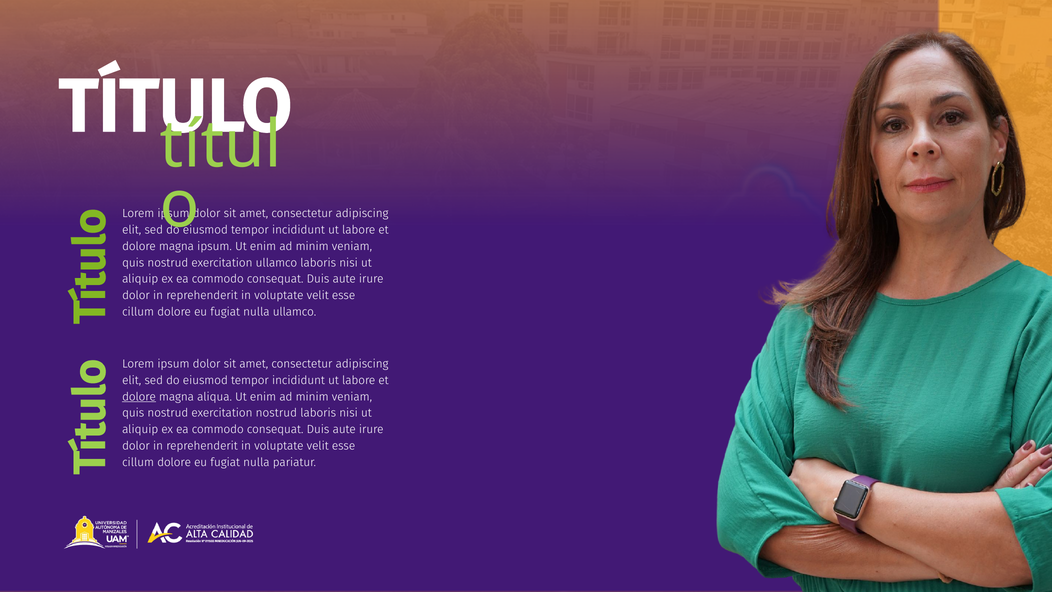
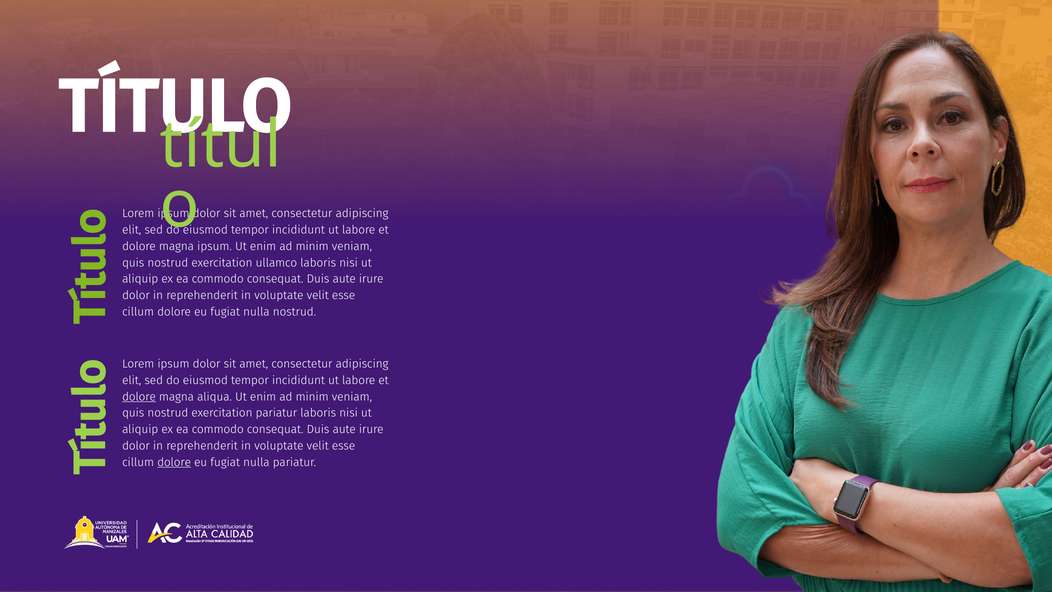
nulla ullamco: ullamco -> nostrud (294, 312)
exercitation nostrud: nostrud -> pariatur (276, 413)
dolore underline: none -> present (174, 462)
